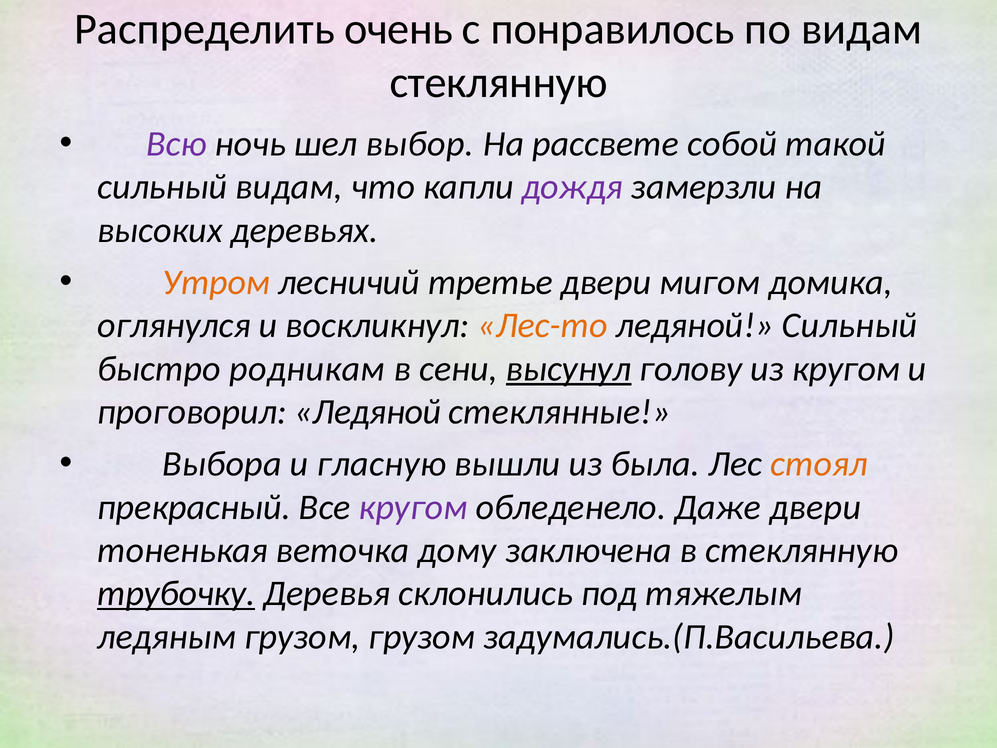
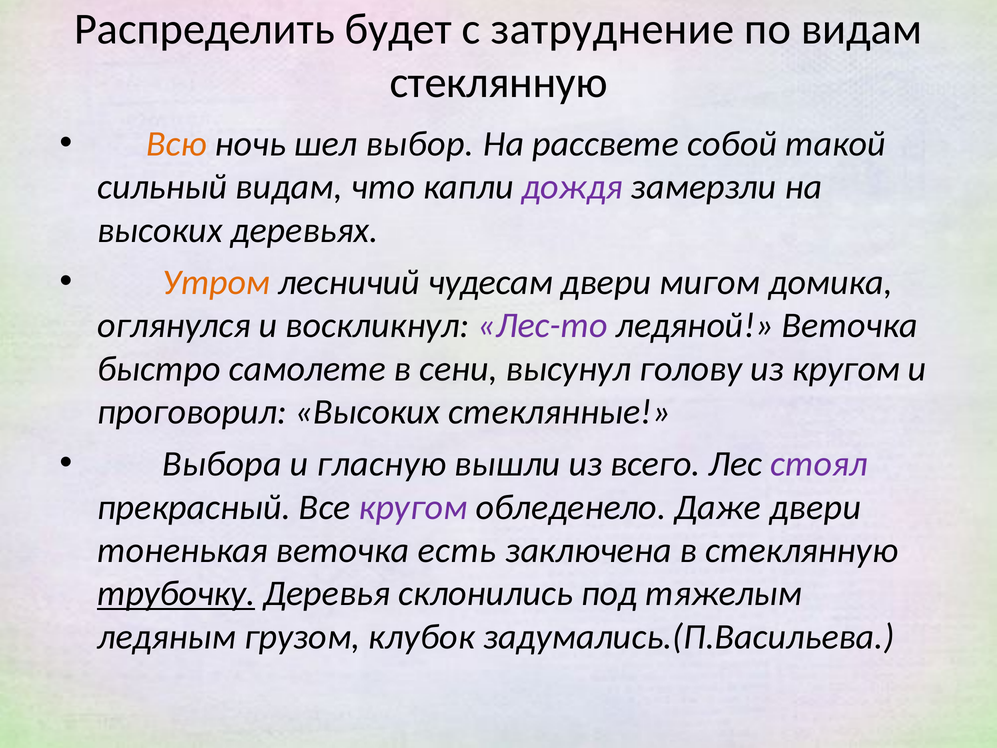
очень: очень -> будет (398, 29)
понравилось: понравилось -> затруднение (613, 29)
Всю colour: purple -> orange (176, 144)
третье: третье -> чудесам (491, 282)
Лес-то colour: orange -> purple (543, 325)
ледяной Сильный: Сильный -> Веточка (850, 325)
родникам: родникам -> самолете (307, 369)
высунул underline: present -> none (569, 369)
проговорил Ледяной: Ледяной -> Высоких (368, 412)
была: была -> всего (655, 464)
стоял colour: orange -> purple (819, 464)
дому: дому -> есть (457, 550)
грузом грузом: грузом -> клубок (422, 637)
